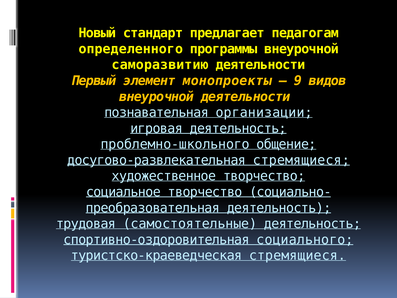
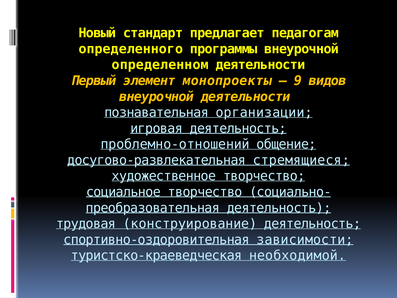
саморазвитию: саморазвитию -> определенном (160, 65)
проблемно-школьного: проблемно-школьного -> проблемно-отношений (175, 144)
самостоятельные: самостоятельные -> конструирование (190, 224)
социального: социального -> зависимости (305, 239)
туристско-краеведческая стремящиеся: стремящиеся -> необходимой (297, 255)
